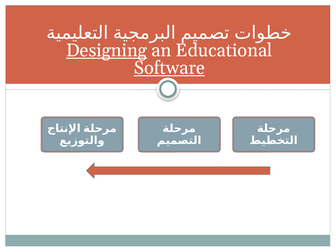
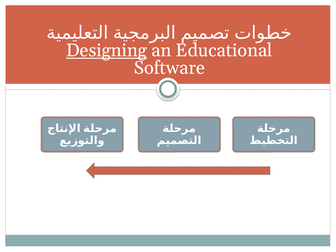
Software underline: present -> none (169, 68)
